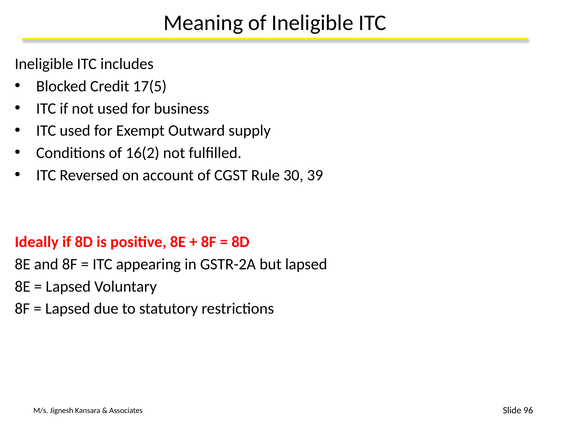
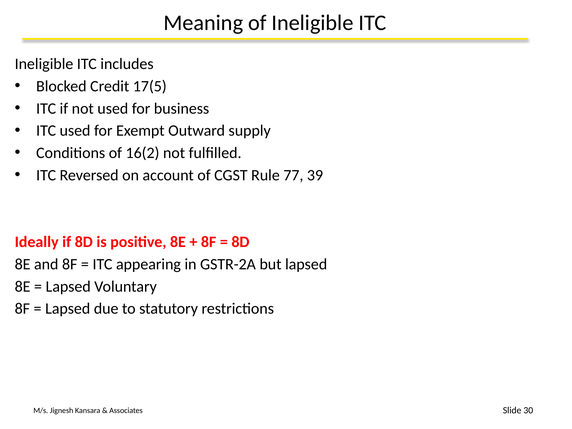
30: 30 -> 77 (293, 175)
96: 96 -> 30 (528, 410)
